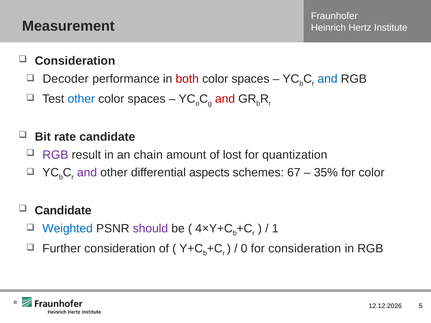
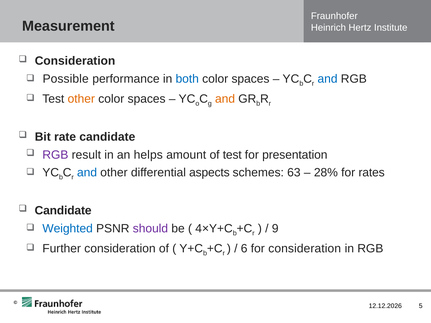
Decoder: Decoder -> Possible (66, 79)
both colour: red -> blue (187, 79)
other colour: blue -> orange (81, 99)
and colour: red -> orange (225, 99)
chain: chain -> helps (148, 155)
of lost: lost -> test (232, 155)
quantization: quantization -> presentation (295, 155)
and colour: purple -> blue (87, 173)
67: 67 -> 63 (294, 173)
35%: 35% -> 28% (326, 173)
for color: color -> rates (372, 173)
1: 1 -> 9 (275, 229)
0: 0 -> 6 (244, 249)
